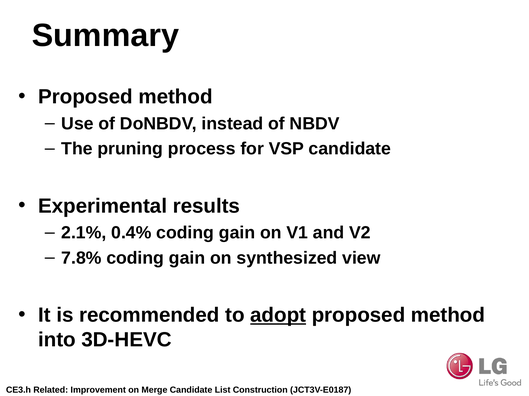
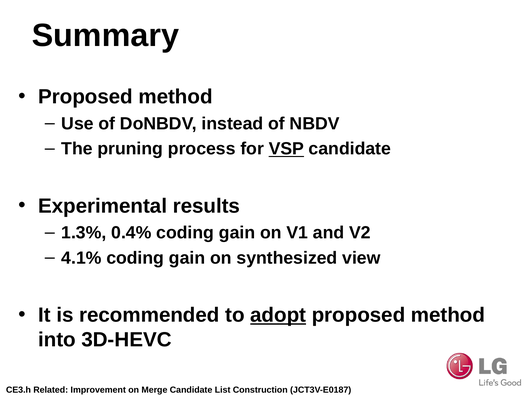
VSP underline: none -> present (286, 149)
2.1%: 2.1% -> 1.3% (84, 233)
7.8%: 7.8% -> 4.1% (81, 258)
